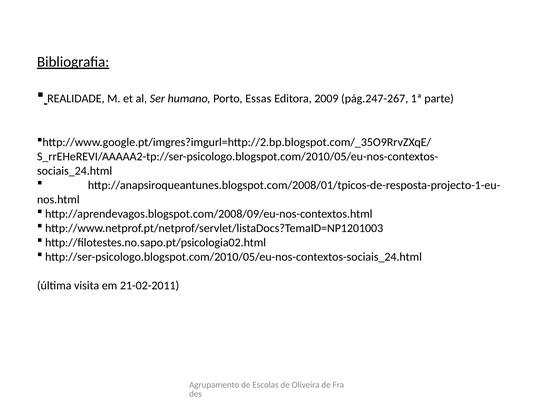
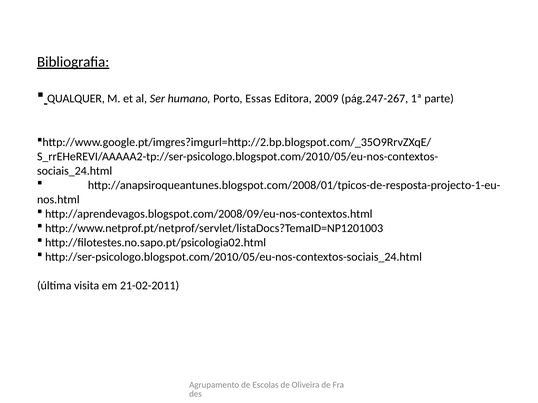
REALIDADE: REALIDADE -> QUALQUER (76, 99)
